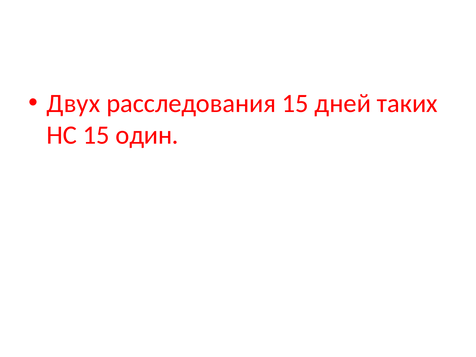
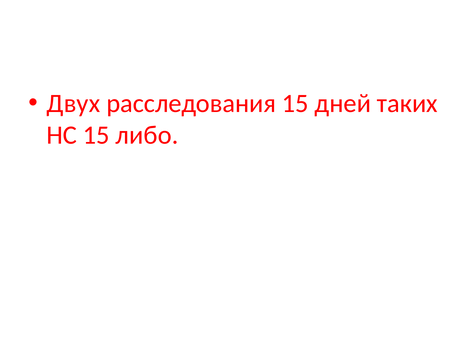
один: один -> либо (147, 135)
